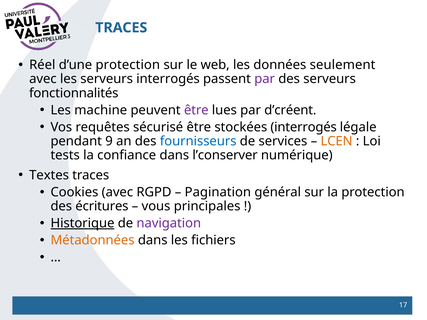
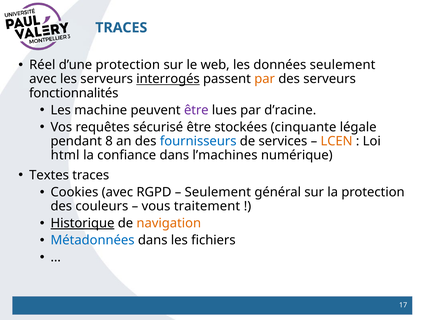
interrogés underline: none -> present (168, 79)
par colour: purple -> orange (265, 79)
d’créent: d’créent -> d’racine (290, 110)
stockées interrogés: interrogés -> cinquante (304, 127)
9: 9 -> 8 (109, 141)
tests: tests -> html (65, 155)
l’conserver: l’conserver -> l’machines (225, 155)
Pagination: Pagination -> Seulement (218, 192)
écritures: écritures -> couleurs (102, 206)
principales: principales -> traitement (207, 206)
navigation colour: purple -> orange (169, 223)
Métadonnées colour: orange -> blue (93, 240)
